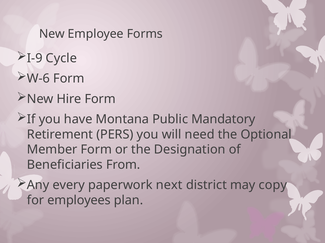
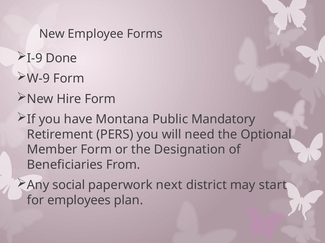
Cycle: Cycle -> Done (61, 58)
W-6: W-6 -> W-9 (38, 79)
every: every -> social (69, 186)
copy: copy -> start (273, 186)
